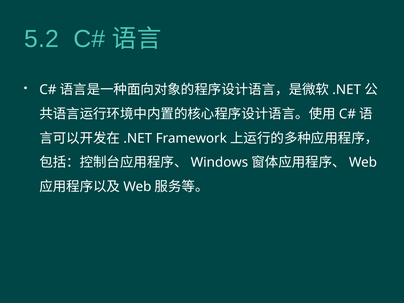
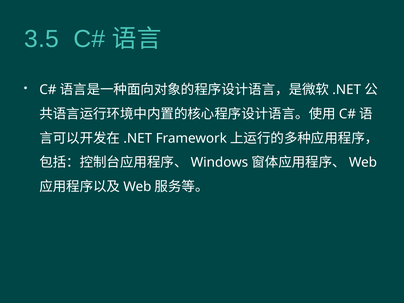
5.2: 5.2 -> 3.5 (42, 39)
